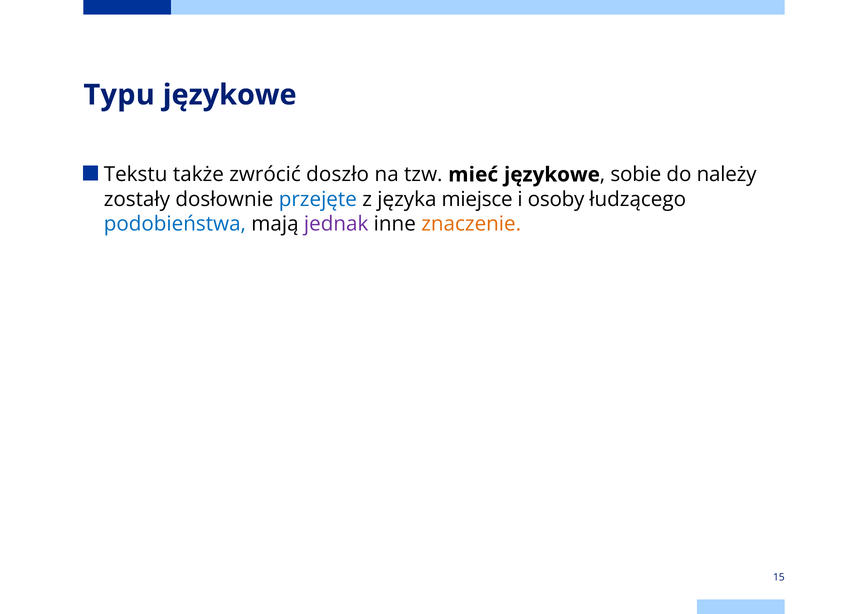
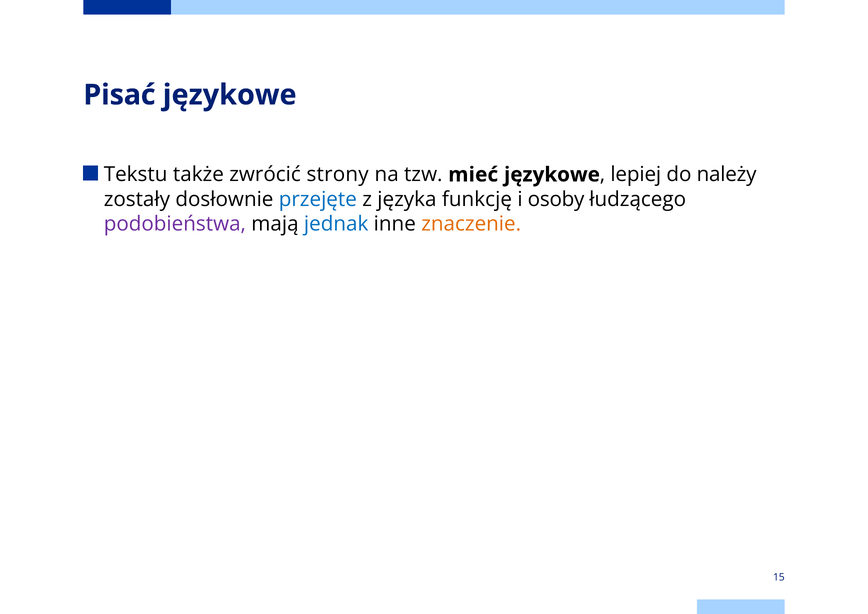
Typu: Typu -> Pisać (119, 95)
doszło: doszło -> strony (338, 175)
sobie: sobie -> lepiej (636, 175)
miejsce: miejsce -> funkcję (477, 199)
podobieństwa colour: blue -> purple (175, 224)
jednak colour: purple -> blue (336, 224)
